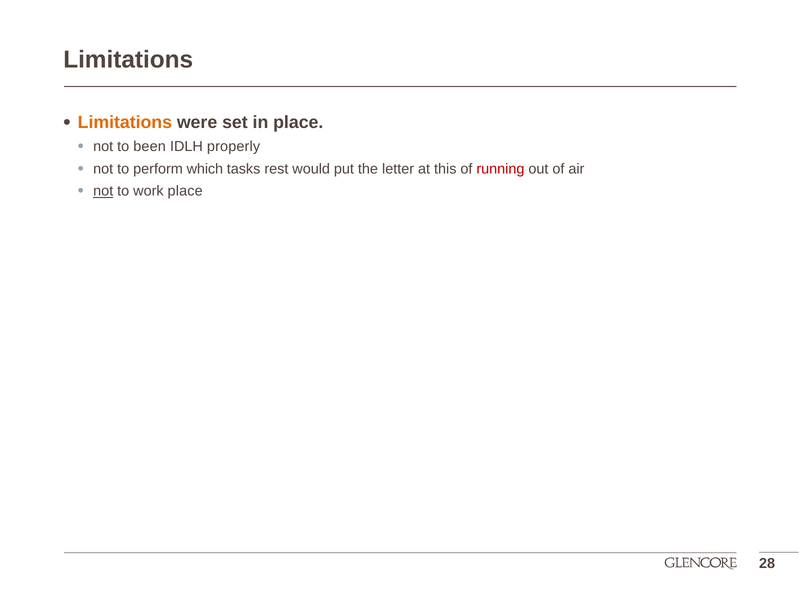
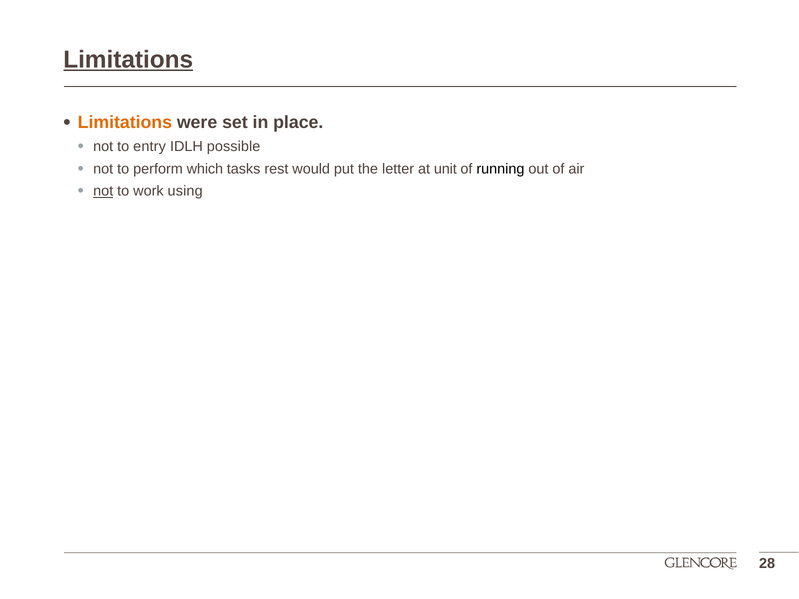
Limitations underline: none -> present (128, 60)
been: been -> entry (150, 147)
properly: properly -> possible (234, 147)
this: this -> unit (445, 169)
running colour: red -> black (500, 169)
work place: place -> using (185, 191)
